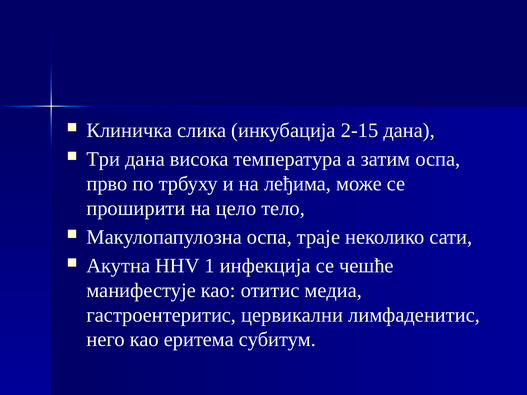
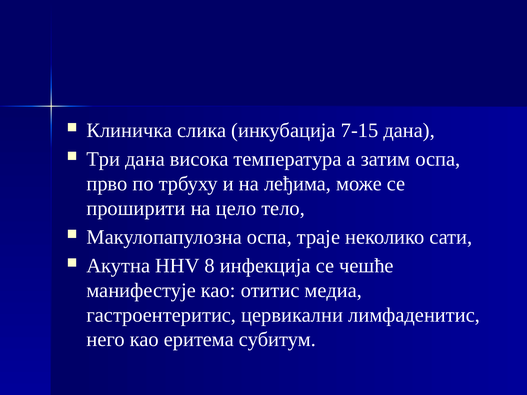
2-15: 2-15 -> 7-15 (360, 131)
1: 1 -> 8 (210, 266)
